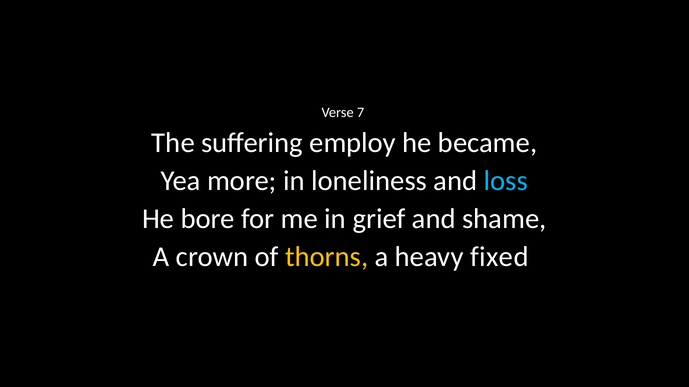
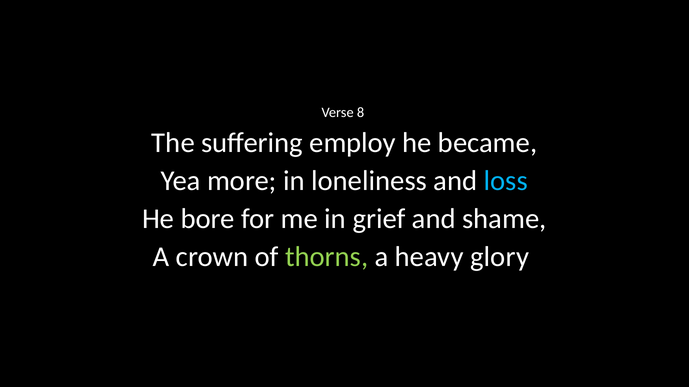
7: 7 -> 8 (361, 112)
thorns colour: yellow -> light green (327, 257)
fixed: fixed -> glory (499, 257)
